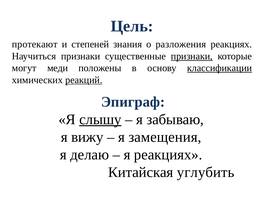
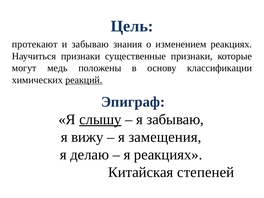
и степеней: степеней -> забываю (90, 44)
разложения: разложения -> изменением (181, 44)
признаки underline: present -> none (192, 56)
меди: меди -> медь (57, 68)
классификации underline: present -> none (220, 68)
углубить: углубить -> степеней (206, 172)
